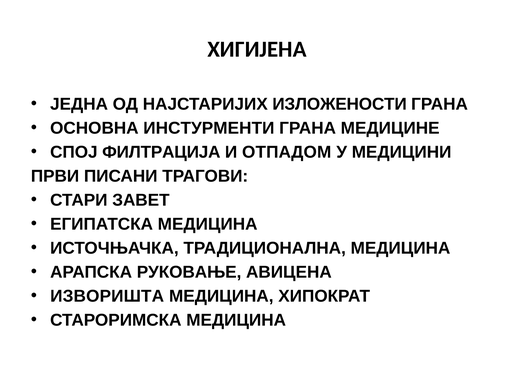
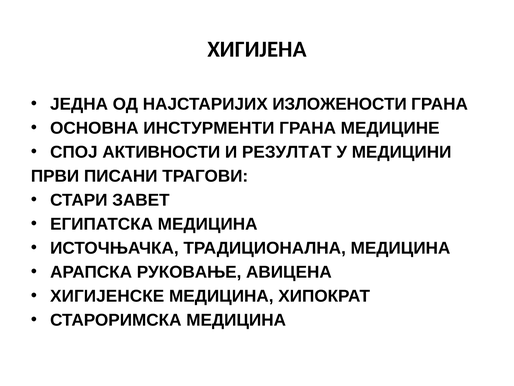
ФИЛТРАЦИЈА: ФИЛТРАЦИЈА -> АКТИВНОСТИ (161, 152)
ОТПАДОМ: ОТПАДОМ -> РЕЗУЛТАТ (287, 152)
ИЗВОРИШТА: ИЗВОРИШТА -> ХИГИЈЕНСКЕ (107, 296)
